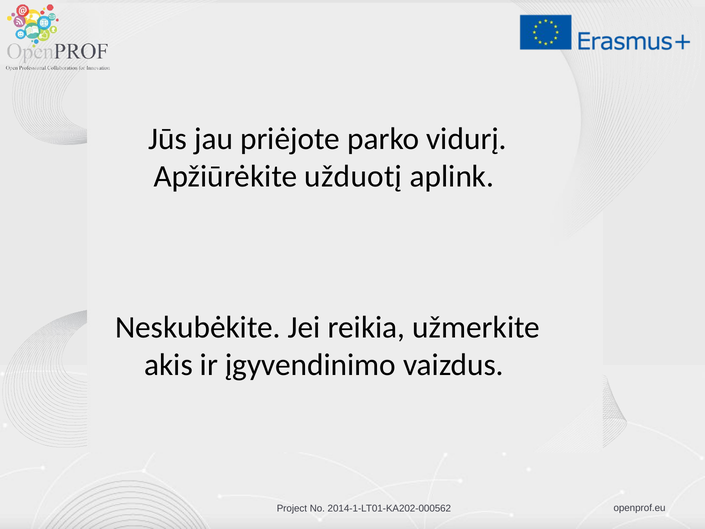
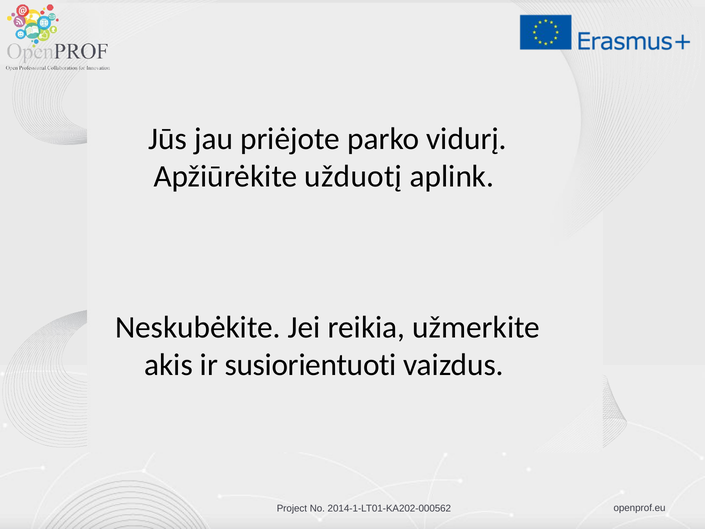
įgyvendinimo: įgyvendinimo -> susiorientuoti (311, 365)
